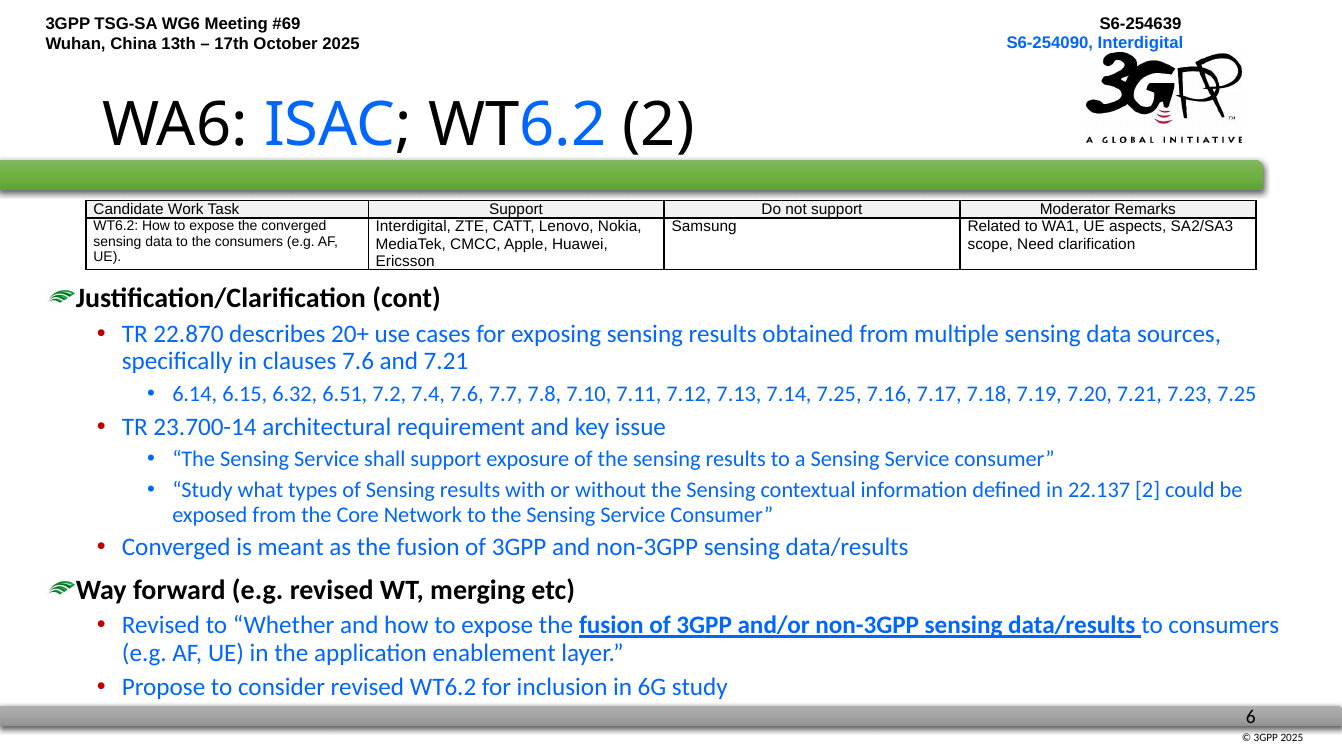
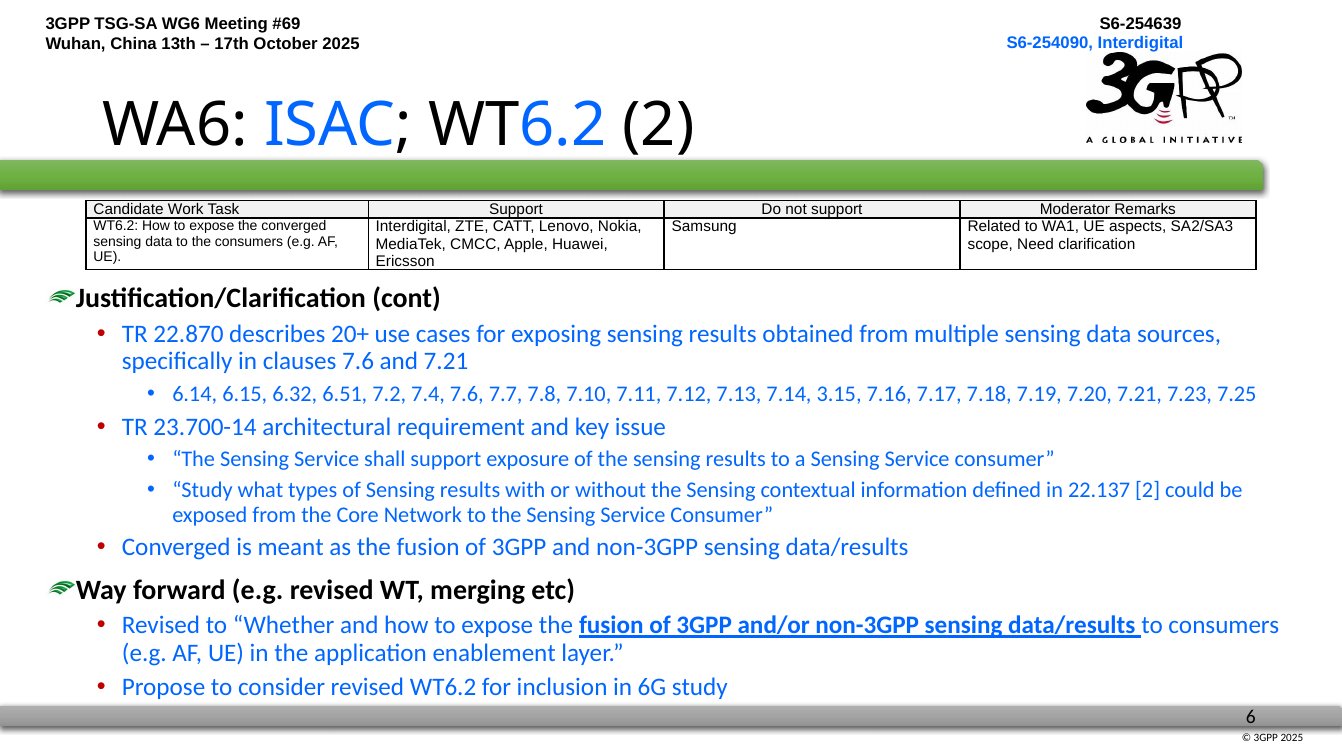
7.14 7.25: 7.25 -> 3.15 (839, 394)
